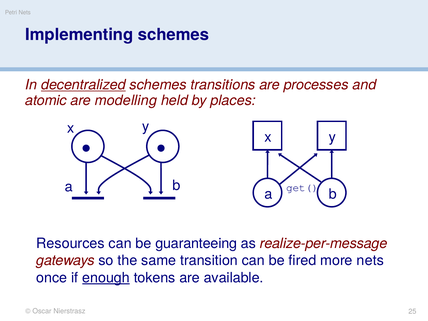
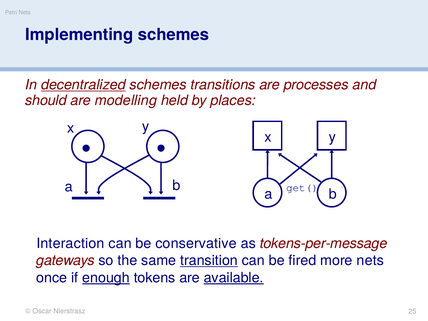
atomic: atomic -> should (46, 100)
Resources: Resources -> Interaction (70, 243)
guaranteeing: guaranteeing -> conservative (196, 243)
realize-per-message: realize-per-message -> tokens-per-message (324, 243)
transition underline: none -> present (209, 261)
available underline: none -> present (234, 278)
